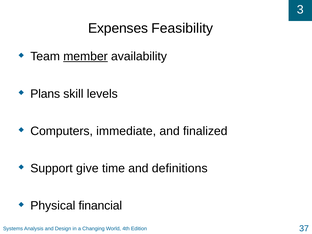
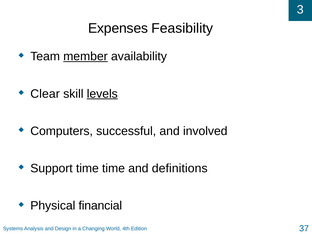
Plans: Plans -> Clear (45, 94)
levels underline: none -> present (102, 94)
immediate: immediate -> successful (126, 131)
finalized: finalized -> involved (205, 131)
Support give: give -> time (87, 168)
